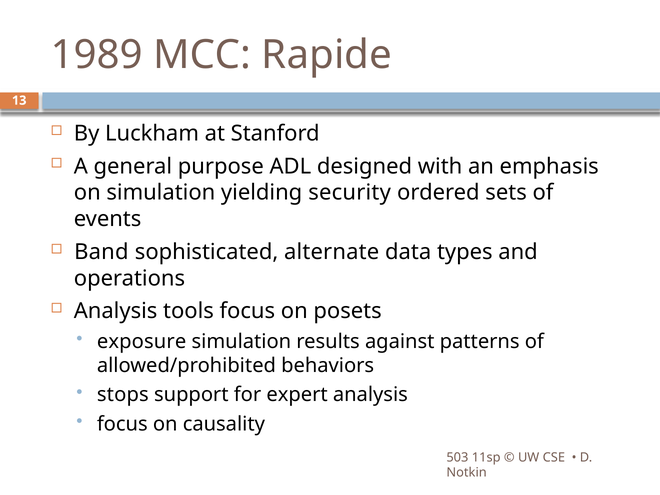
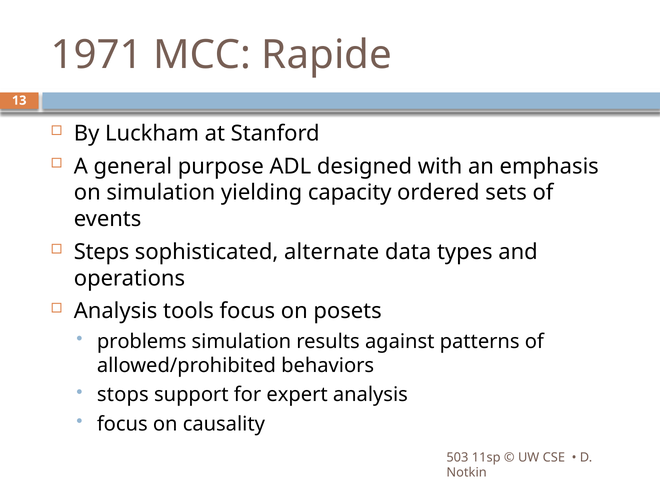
1989: 1989 -> 1971 (97, 55)
security: security -> capacity (350, 193)
Band: Band -> Steps (102, 252)
exposure: exposure -> problems (142, 341)
